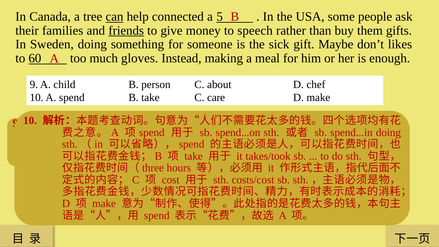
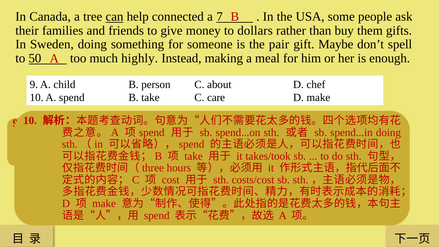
5: 5 -> 7 (220, 17)
friends underline: present -> none (126, 31)
speech: speech -> dollars (255, 31)
sick: sick -> pair (279, 44)
likes: likes -> spell (400, 44)
60: 60 -> 50 (35, 58)
gloves: gloves -> highly (140, 58)
